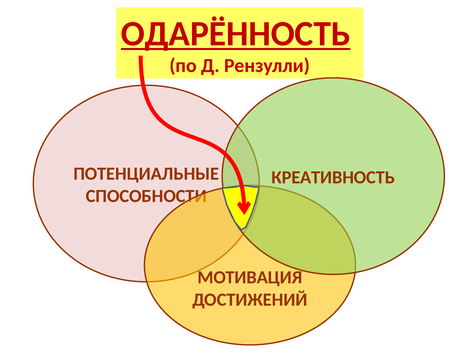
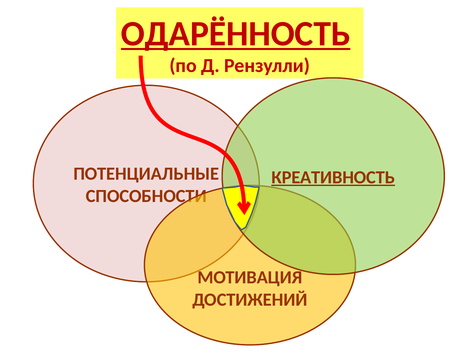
КРЕАТИВНОСТЬ underline: none -> present (333, 177)
